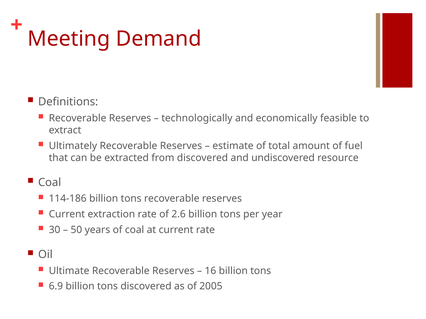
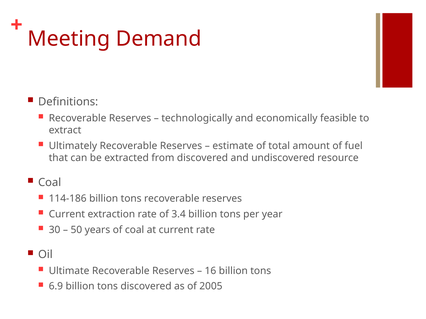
2.6: 2.6 -> 3.4 (179, 215)
